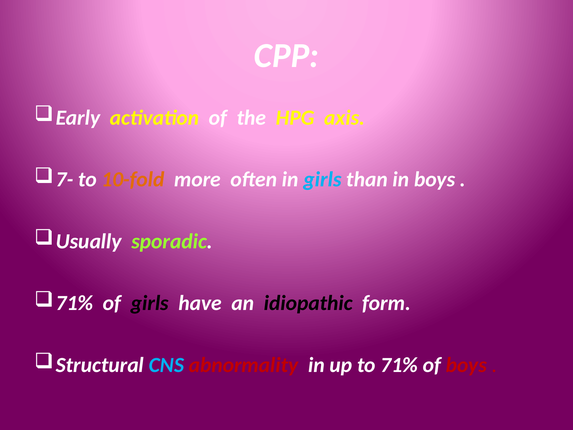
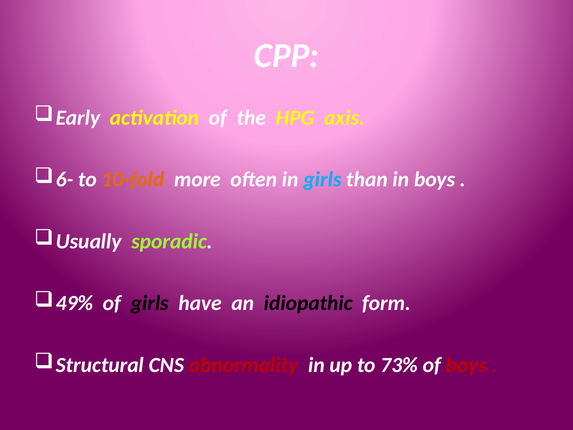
7-: 7- -> 6- (65, 179)
71%: 71% -> 49% (75, 303)
CNS colour: light blue -> white (166, 365)
to 71%: 71% -> 73% (399, 365)
